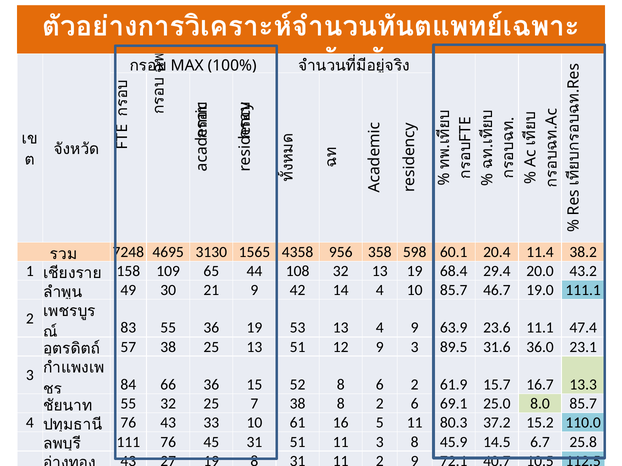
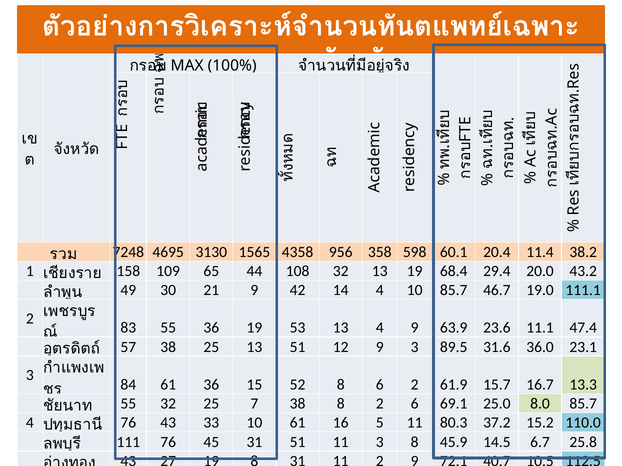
84 66: 66 -> 61 (168, 385)
